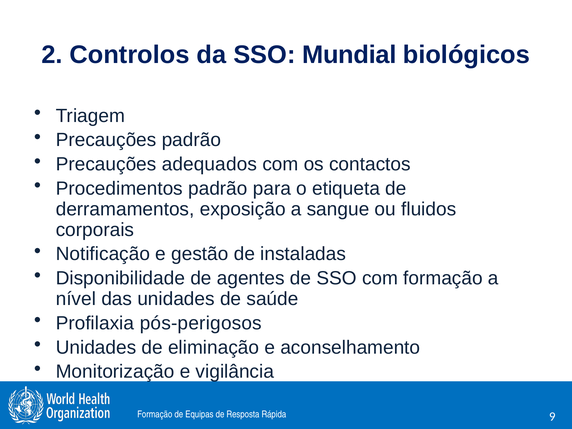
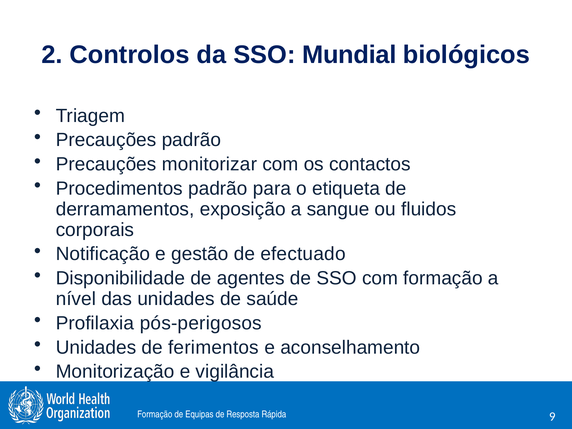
adequados: adequados -> monitorizar (209, 164)
instaladas: instaladas -> efectuado (303, 254)
eliminação: eliminação -> ferimentos (214, 347)
